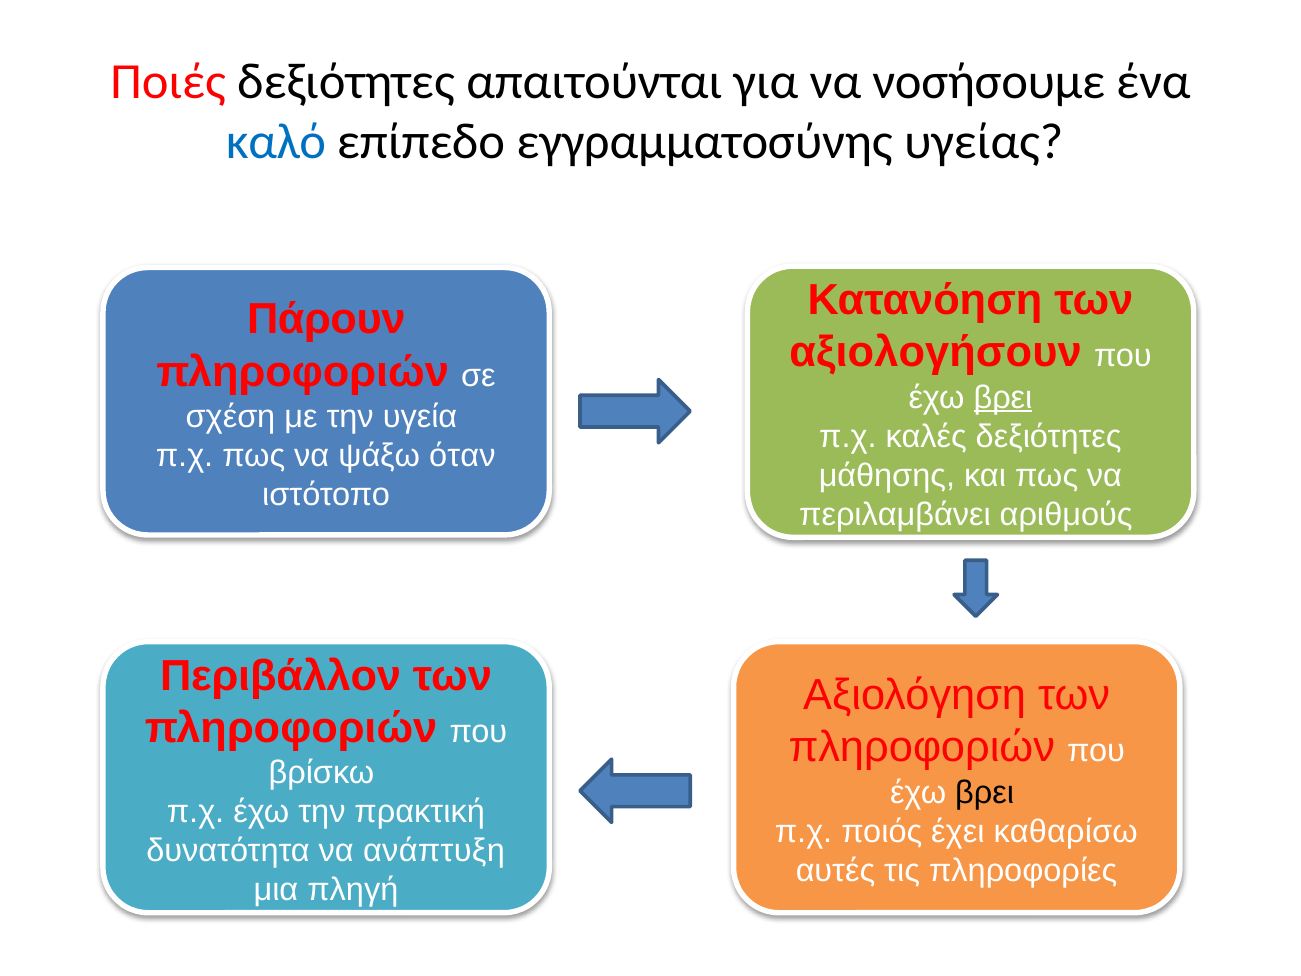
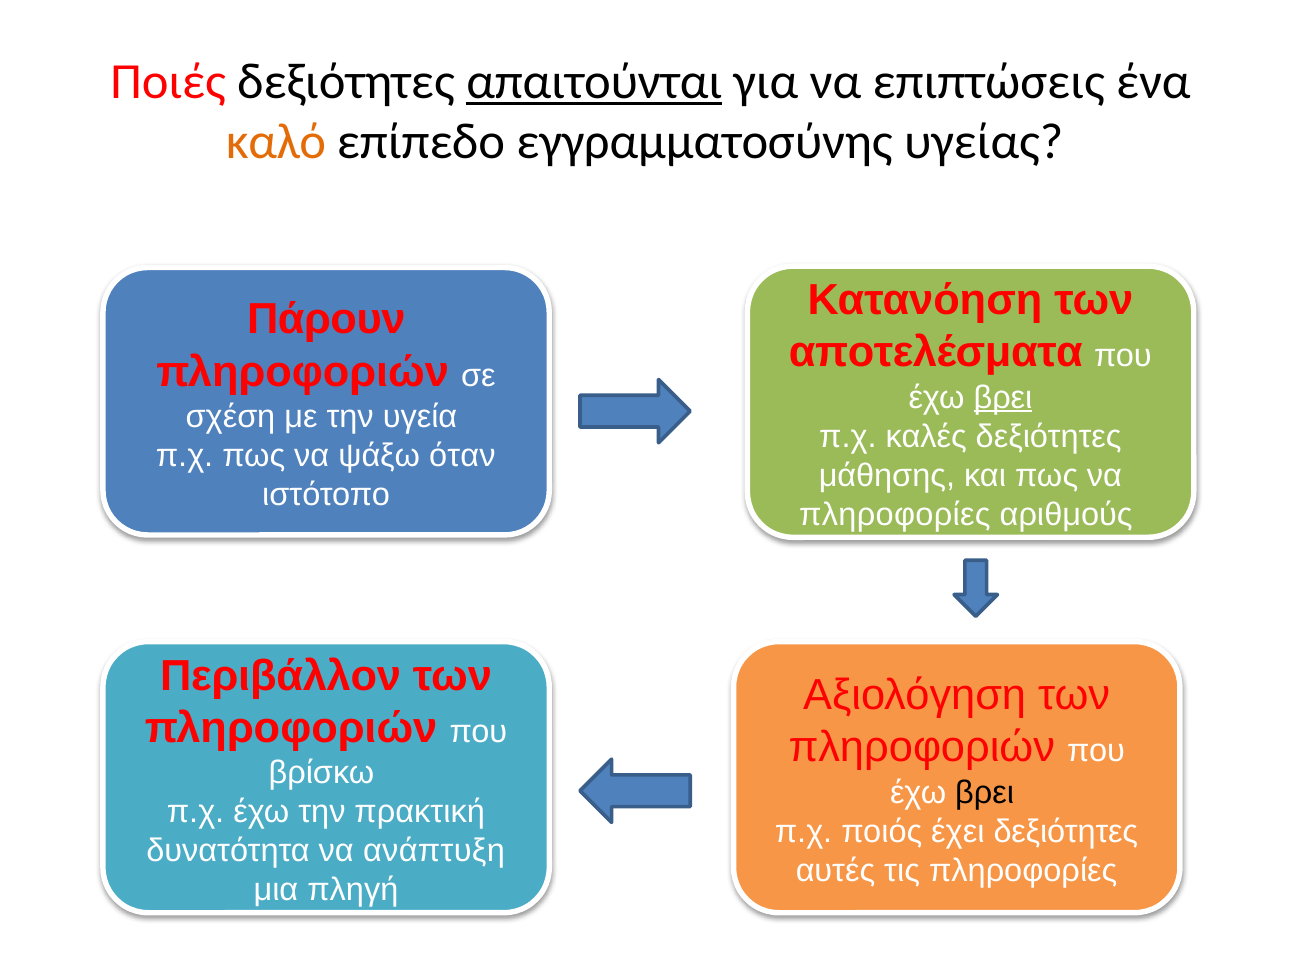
απαιτούνται underline: none -> present (594, 81)
νοσήσουμε: νοσήσουμε -> επιπτώσεις (989, 81)
καλό colour: blue -> orange (276, 142)
αξιολογήσουν: αξιολογήσουν -> αποτελέσματα (936, 353)
περιλαμβάνει: περιλαμβάνει -> πληροφορίες (895, 514)
έχει καθαρίσω: καθαρίσω -> δεξιότητες (1066, 831)
